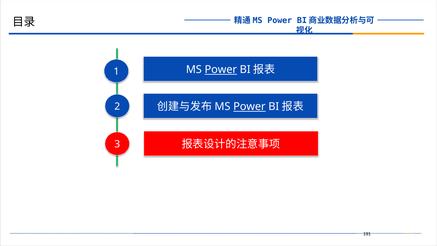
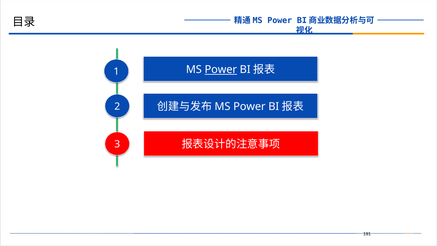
Power underline: present -> none (249, 107)
